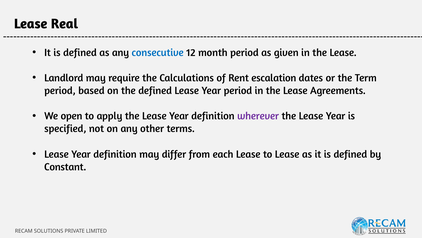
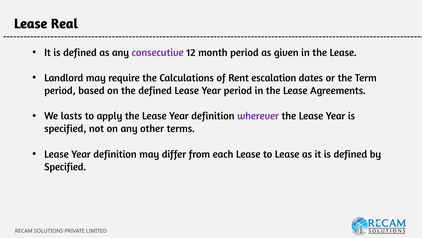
consecutive colour: blue -> purple (158, 53)
open: open -> lasts (71, 116)
Constant: Constant -> Specified (65, 166)
